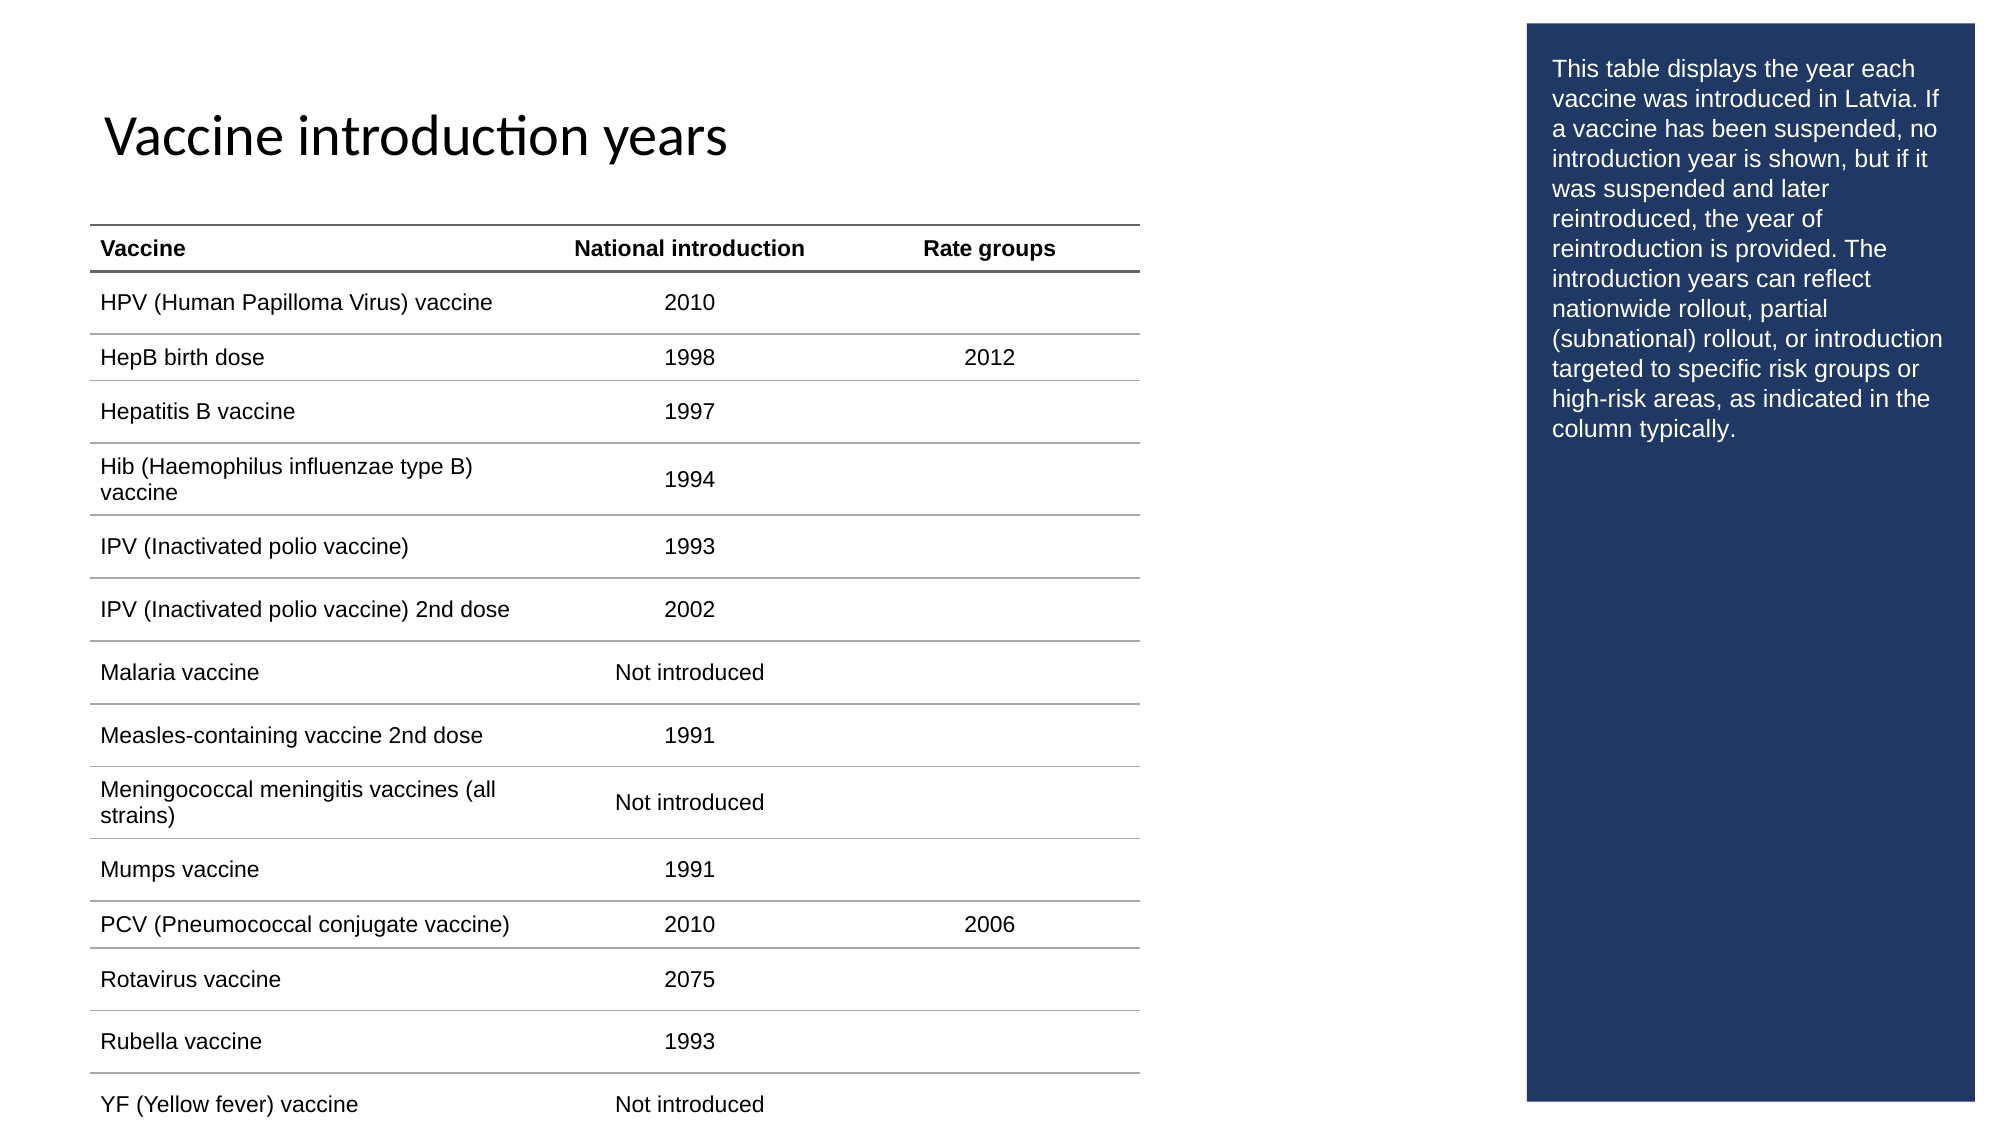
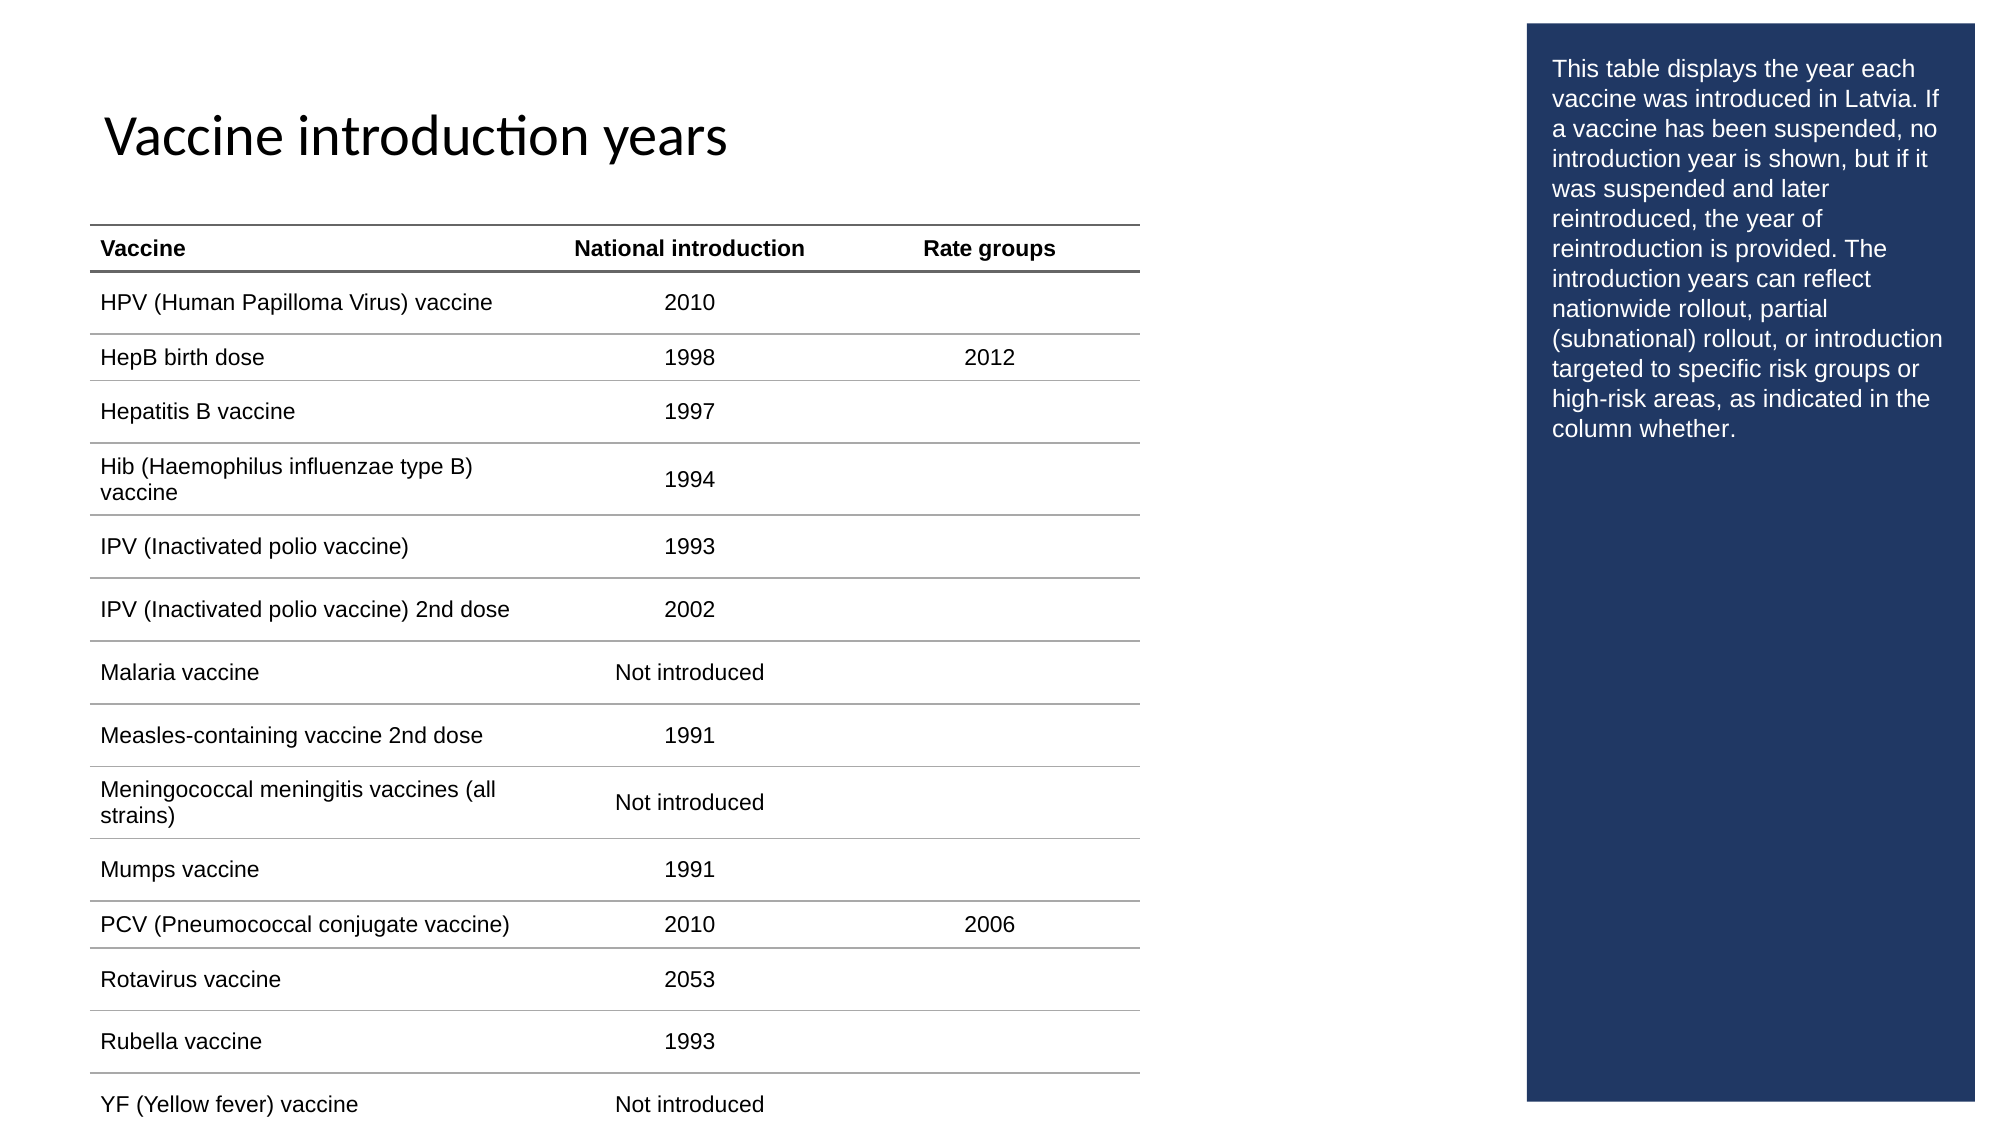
typically: typically -> whether (1688, 429)
2075: 2075 -> 2053 (690, 979)
